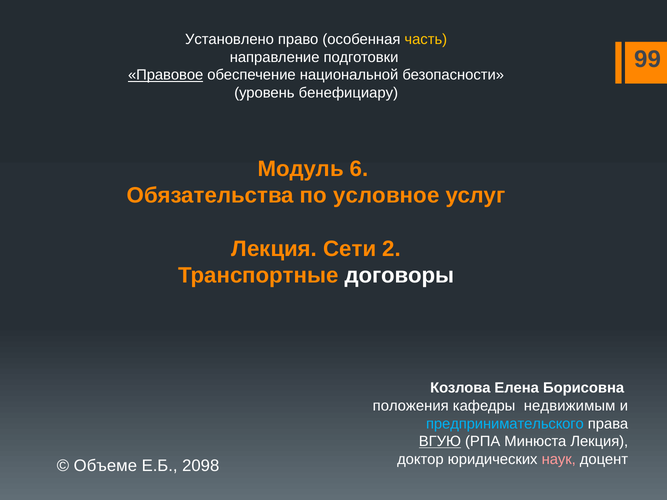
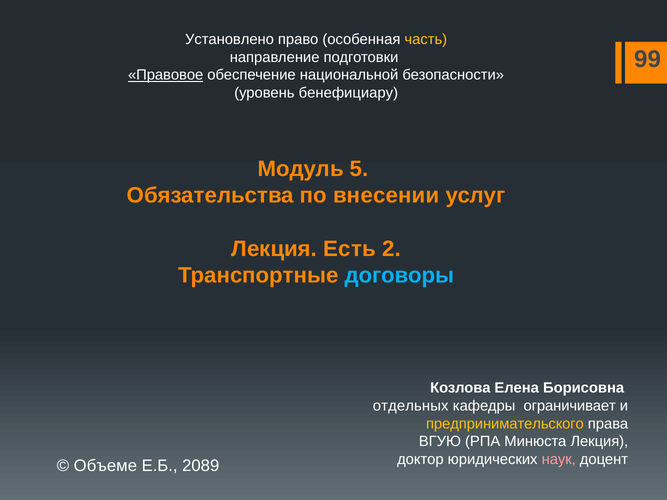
6: 6 -> 5 (359, 169)
условное: условное -> внесении (386, 196)
Сети: Сети -> Есть (350, 249)
договоры colour: white -> light blue (399, 276)
положения: положения -> отдельных (411, 406)
недвижимым: недвижимым -> ограничивает (570, 406)
предпринимательского colour: light blue -> yellow (505, 424)
ВГУЮ underline: present -> none (440, 442)
2098: 2098 -> 2089 (201, 466)
